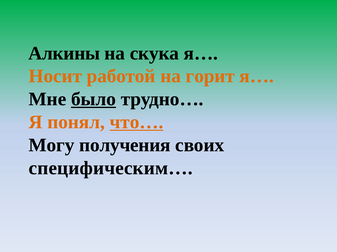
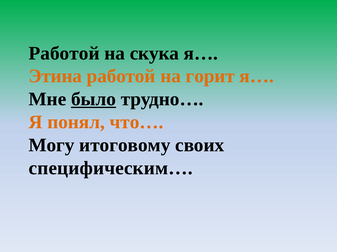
Алкины: Алкины -> Работой (64, 53)
Носит: Носит -> Этина (55, 76)
что… underline: present -> none (136, 122)
получения: получения -> итоговому (125, 145)
